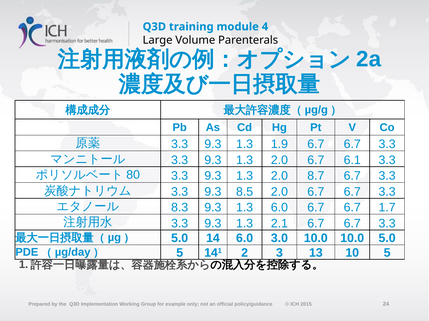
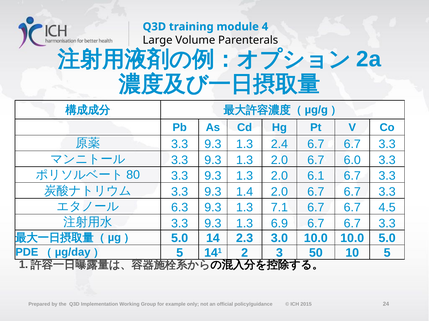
1.9: 1.9 -> 2.4 (279, 145)
6.1: 6.1 -> 6.0 (352, 160)
8.7: 8.7 -> 6.1 (316, 176)
8.5: 8.5 -> 1.4 (245, 192)
8.3: 8.3 -> 6.3 (180, 208)
1.3 6.0: 6.0 -> 7.1 (279, 208)
1.7: 1.7 -> 4.5 (387, 208)
2.1: 2.1 -> 6.9 (279, 224)
14 6.0: 6.0 -> 2.3 (245, 239)
13: 13 -> 50 (316, 253)
